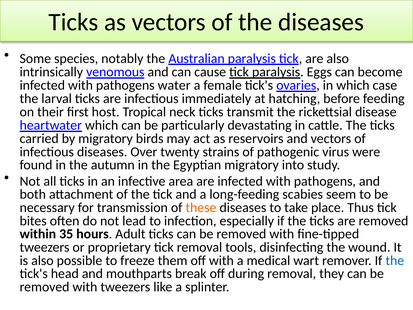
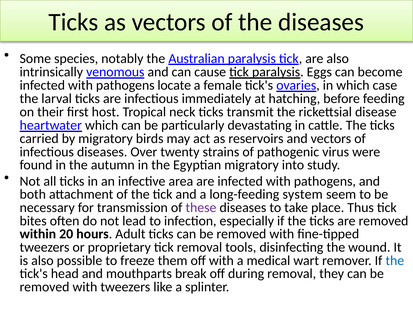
water: water -> locate (174, 85)
scabies: scabies -> system (303, 194)
these colour: orange -> purple (201, 207)
35: 35 -> 20 (66, 234)
